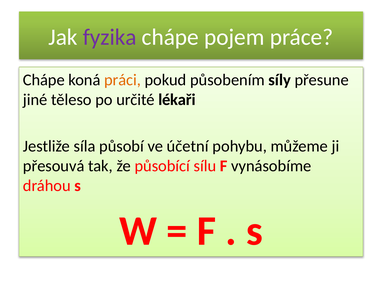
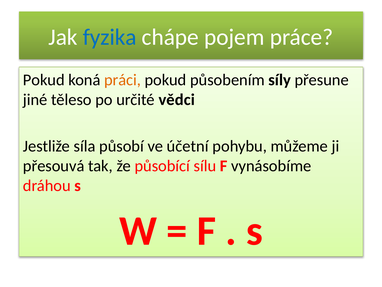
fyzika colour: purple -> blue (110, 37)
Chápe: Chápe -> Pokud (44, 80)
lékaři: lékaři -> vědci (177, 100)
